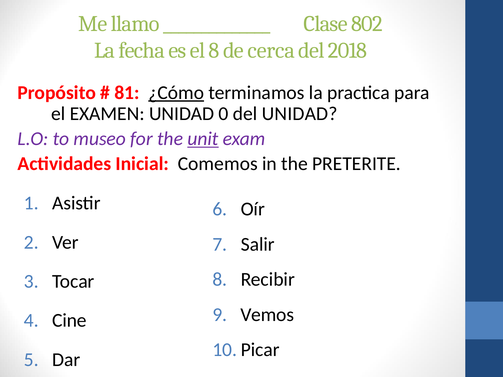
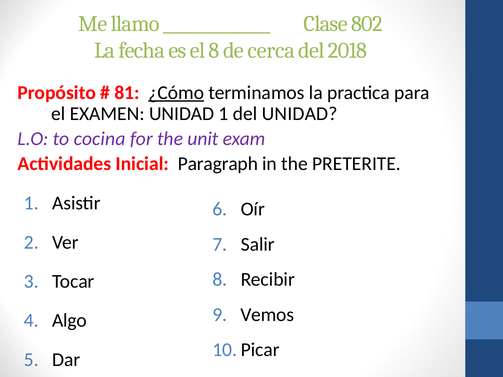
UNIDAD 0: 0 -> 1 (224, 114)
museo: museo -> cocina (100, 139)
unit underline: present -> none (203, 139)
Comemos: Comemos -> Paragraph (218, 164)
Cine: Cine -> Algo (69, 321)
